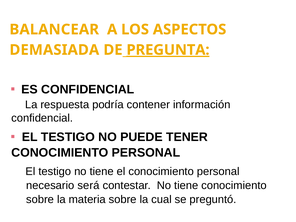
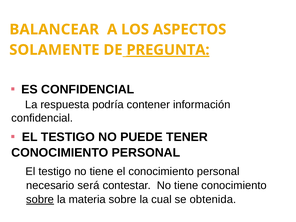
DEMASIADA: DEMASIADA -> SOLAMENTE (54, 50)
sobre underline: none -> present (40, 199)
preguntó: preguntó -> obtenida (213, 199)
